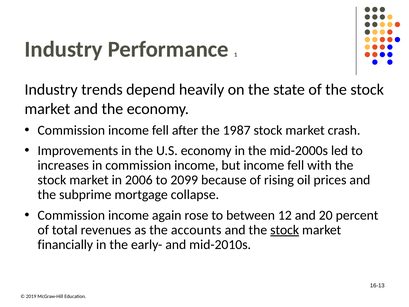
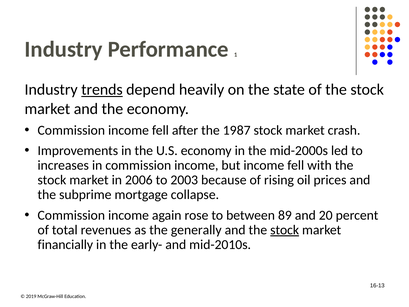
trends underline: none -> present (102, 90)
2099: 2099 -> 2003 (184, 180)
12: 12 -> 89 (285, 215)
accounts: accounts -> generally (196, 230)
